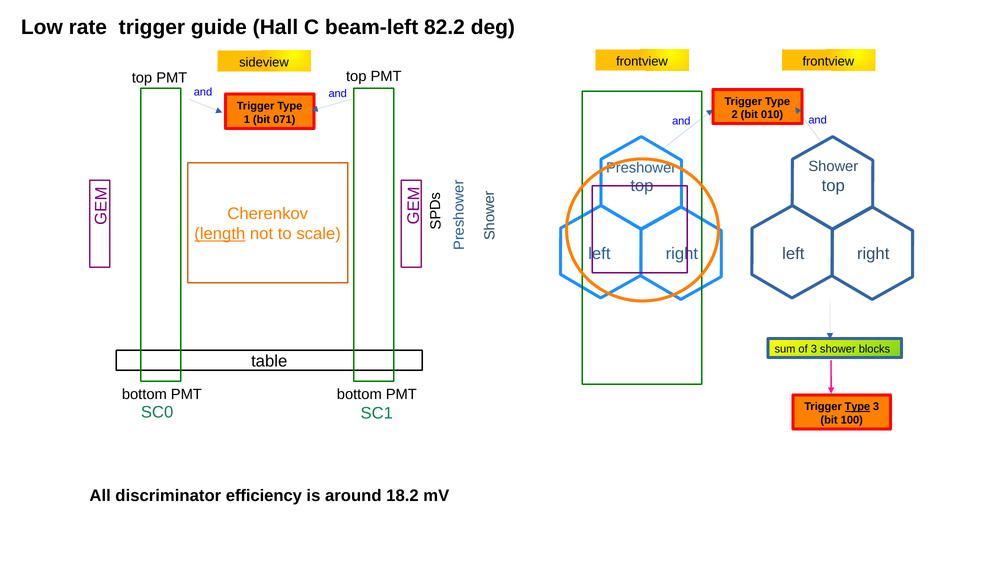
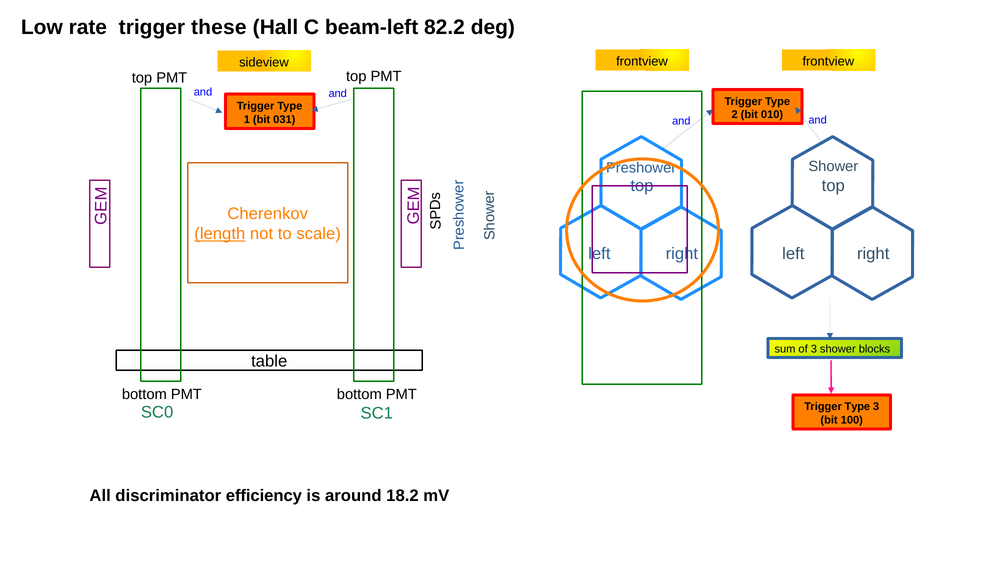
guide: guide -> these (219, 27)
071: 071 -> 031 (284, 119)
Type underline: present -> none (857, 407)
